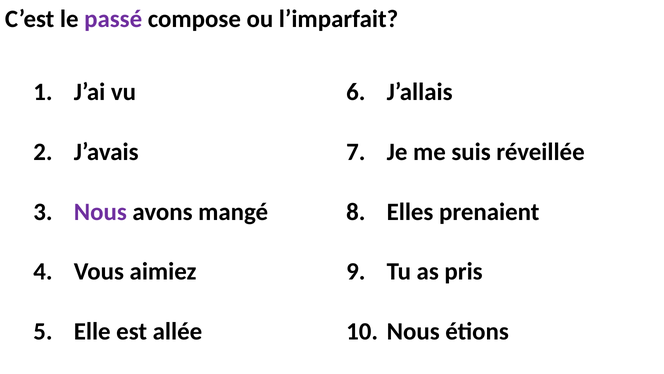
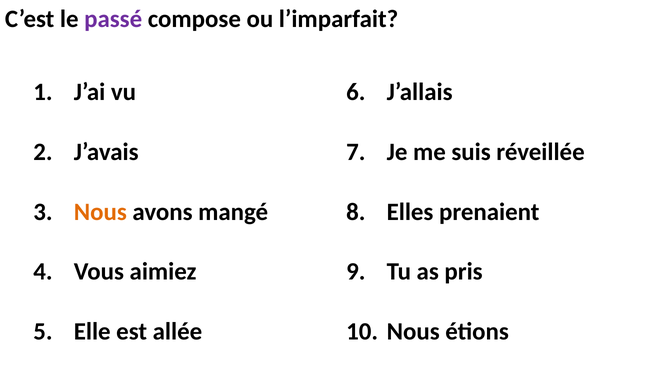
Nous colour: purple -> orange (100, 212)
